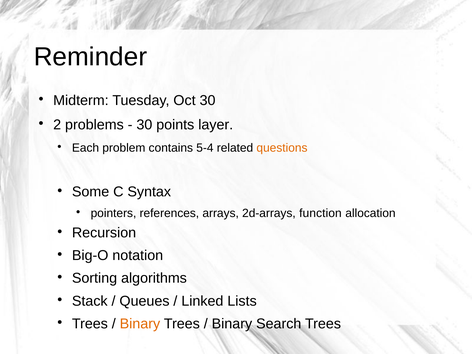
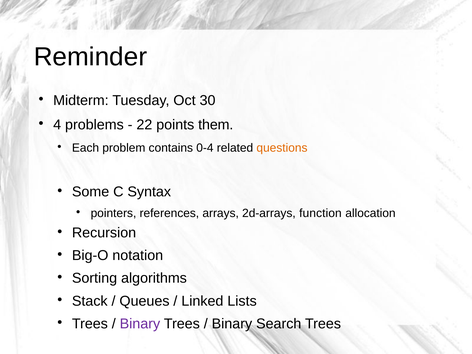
2: 2 -> 4 (57, 125)
30: 30 -> 22 (144, 125)
layer: layer -> them (216, 125)
5-4: 5-4 -> 0-4 (205, 148)
Binary colour: orange -> purple (140, 324)
